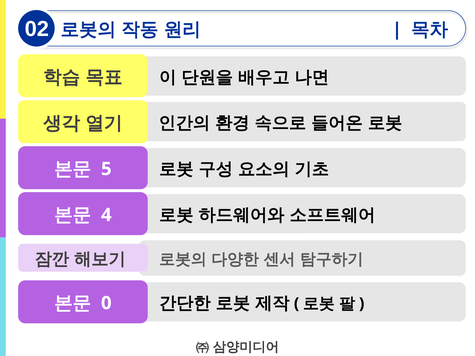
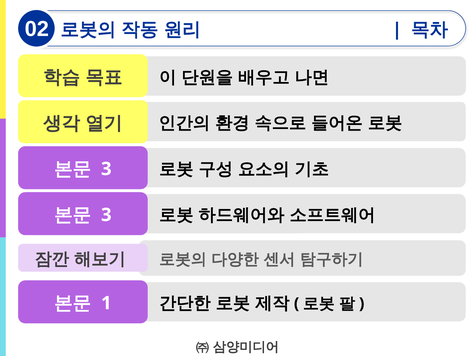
5: 5 -> 3 (106, 169)
4: 4 -> 3 (106, 215)
0: 0 -> 1 (106, 303)
